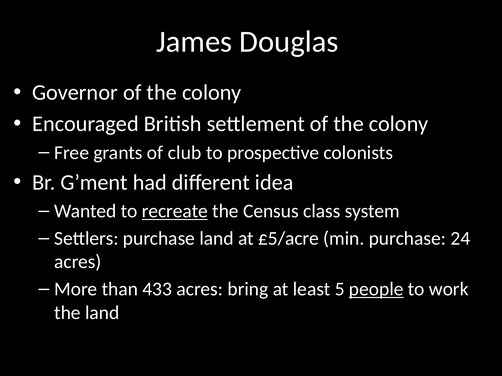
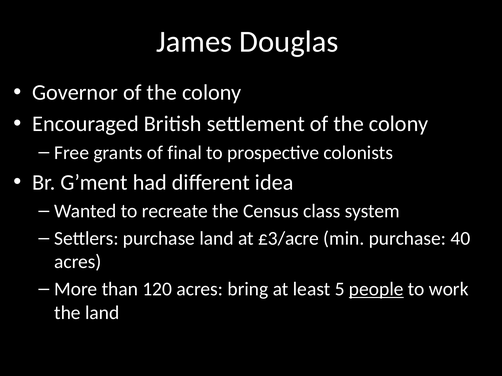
club: club -> final (185, 153)
recreate underline: present -> none (175, 211)
£5/acre: £5/acre -> £3/acre (289, 239)
24: 24 -> 40 (460, 239)
433: 433 -> 120 (157, 290)
